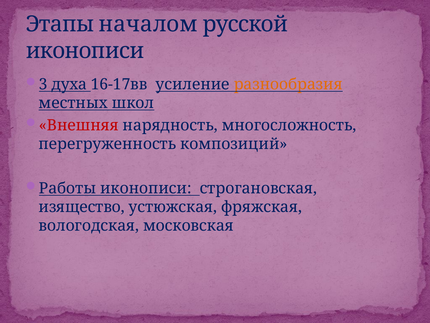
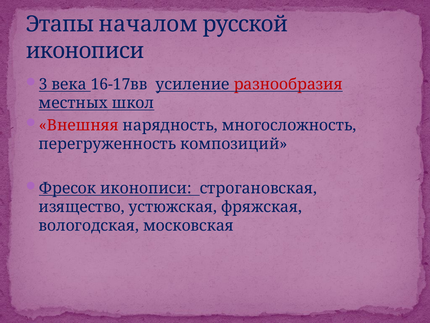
духа: духа -> века (69, 84)
разнообразия colour: orange -> red (288, 84)
Работы: Работы -> Фресок (68, 188)
